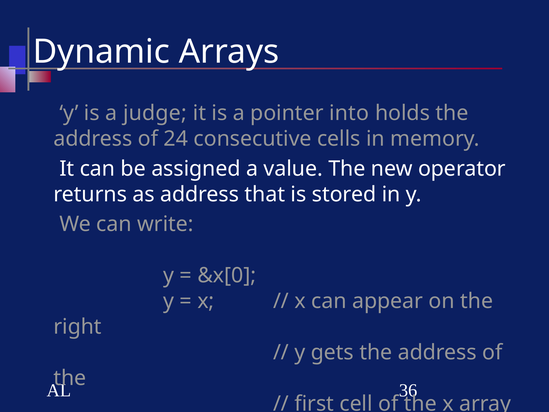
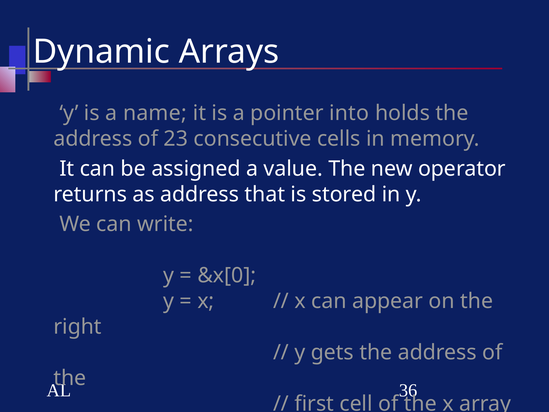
judge: judge -> name (155, 113)
24: 24 -> 23 (176, 139)
